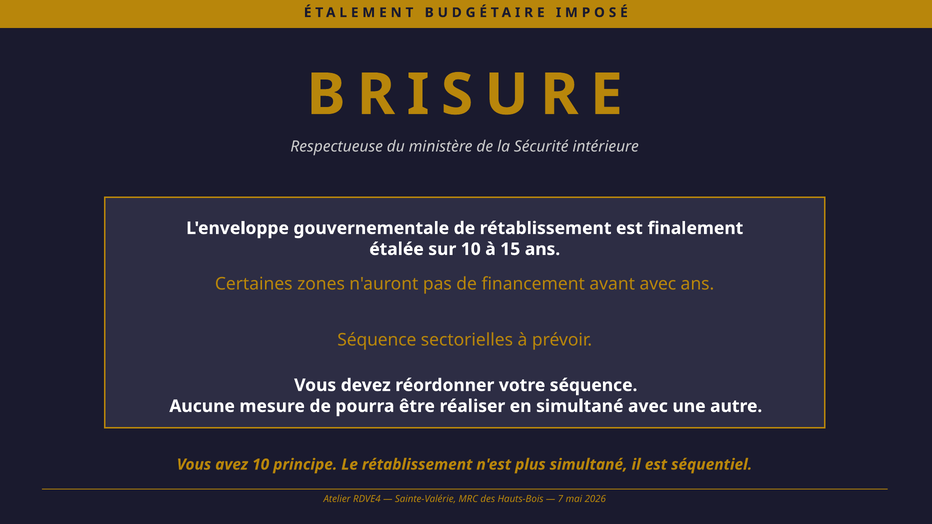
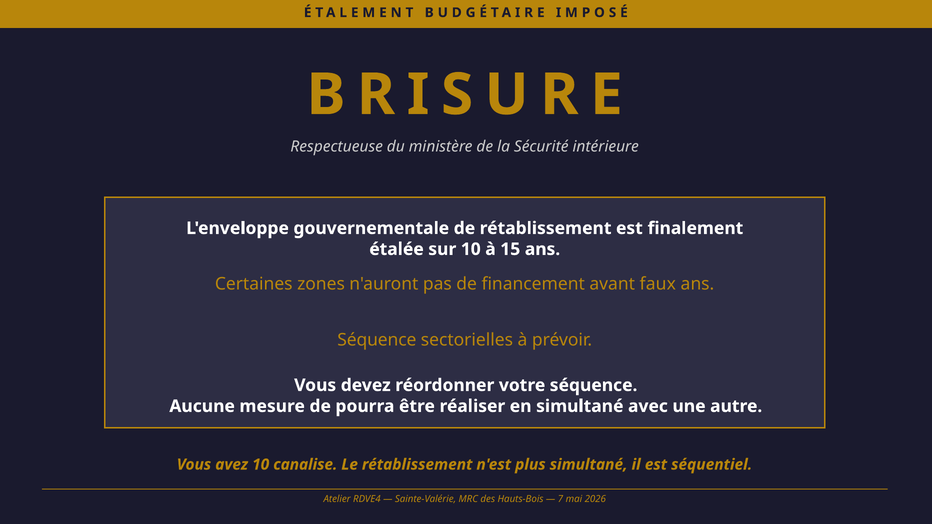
avant avec: avec -> faux (658, 284)
principe: principe -> canalise (305, 465)
